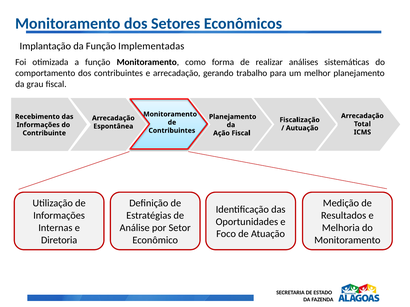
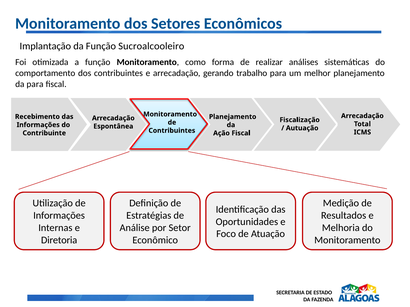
Implementadas: Implementadas -> Sucroalcooleiro (151, 46)
da grau: grau -> para (35, 84)
